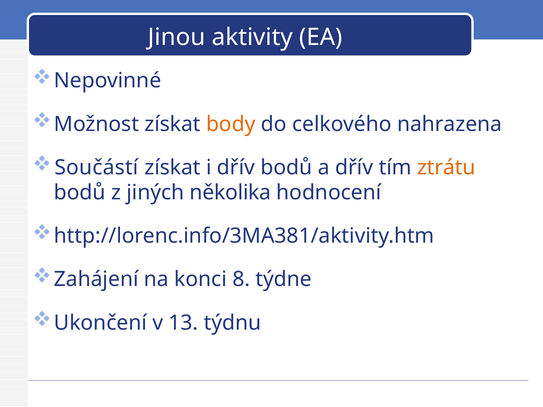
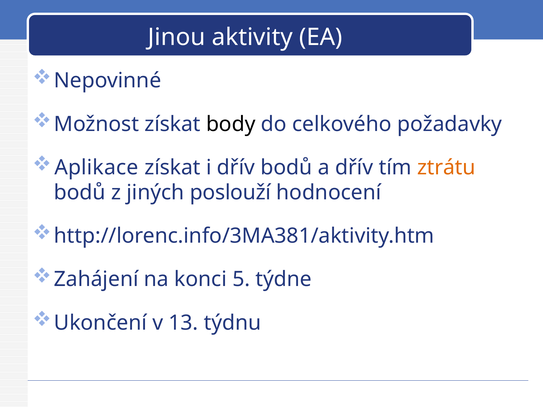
body colour: orange -> black (231, 124)
nahrazena: nahrazena -> požadavky (450, 124)
Součástí: Součástí -> Aplikace (96, 167)
několika: několika -> poslouží (230, 193)
8: 8 -> 5 (241, 280)
